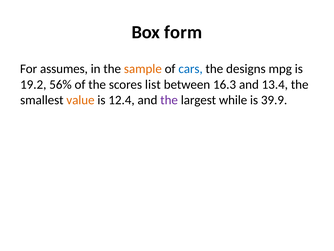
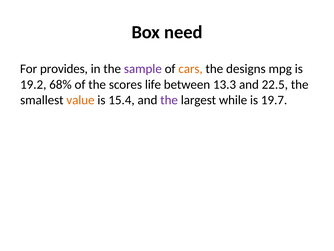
form: form -> need (183, 32)
assumes: assumes -> provides (64, 69)
sample colour: orange -> purple (143, 69)
cars colour: blue -> orange (191, 69)
56%: 56% -> 68% (60, 84)
list: list -> life (153, 84)
16.3: 16.3 -> 13.3 (225, 84)
13.4: 13.4 -> 22.5 (275, 84)
12.4: 12.4 -> 15.4 (122, 100)
39.9: 39.9 -> 19.7 (274, 100)
